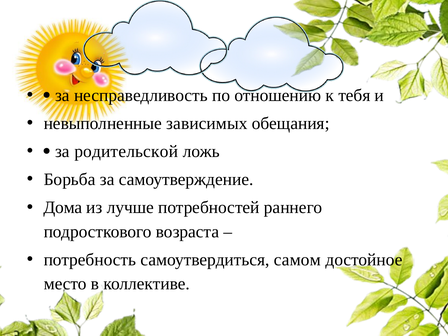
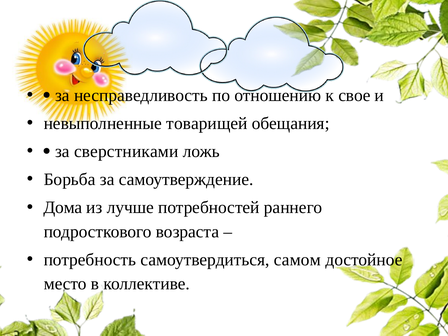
тебя: тебя -> свое (354, 95)
зависимых: зависимых -> товарищей (207, 123)
родительской: родительской -> сверстниками (126, 151)
